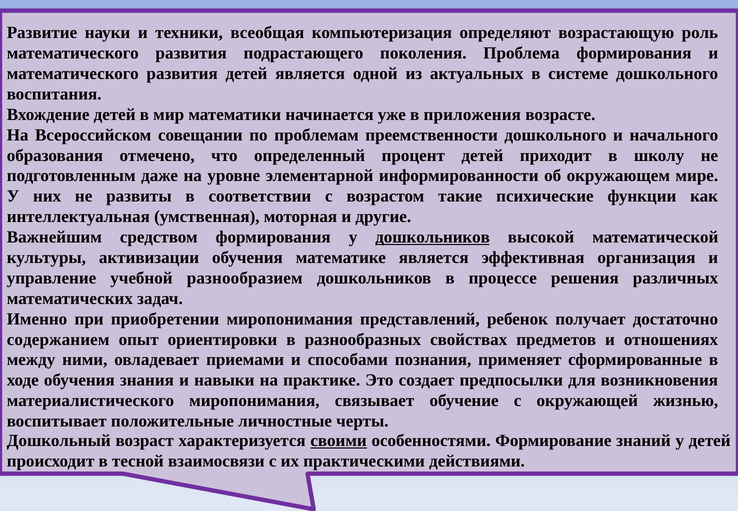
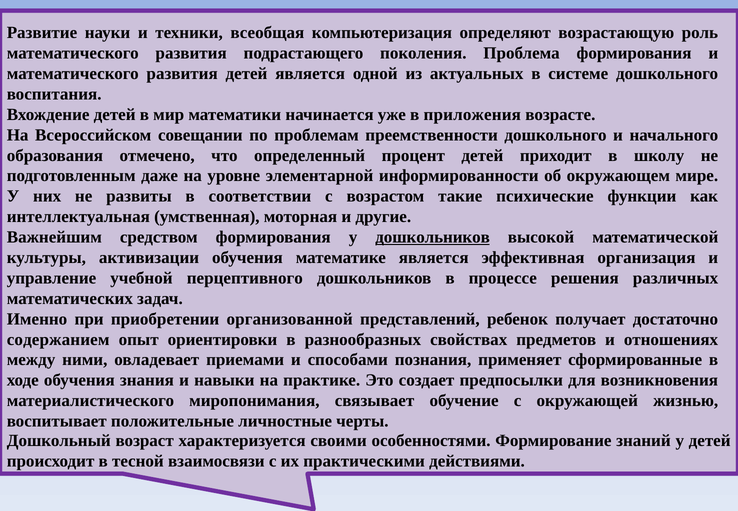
разнообразием: разнообразием -> перцептивного (245, 278)
приобретении миропонимания: миропонимания -> организованной (290, 319)
своими underline: present -> none (339, 441)
